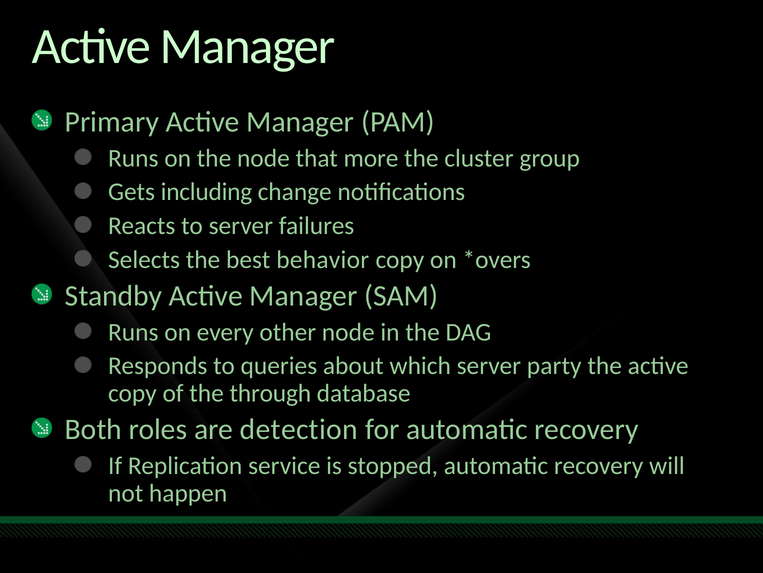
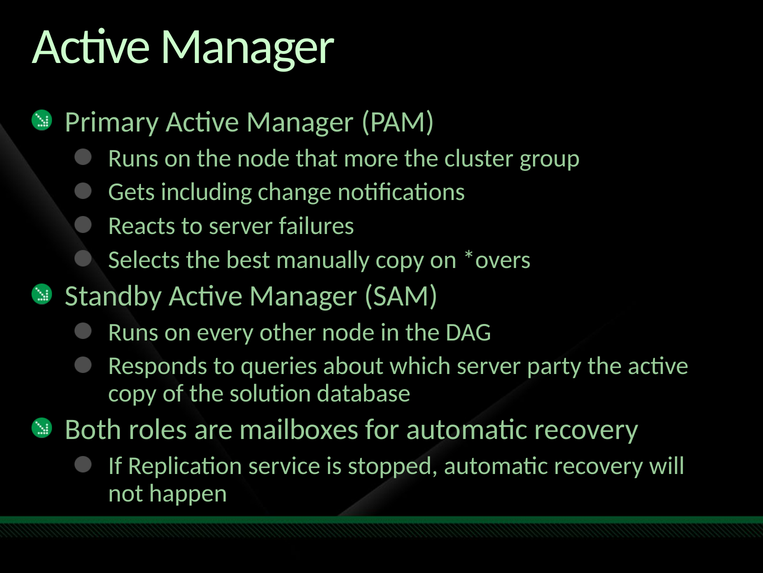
behavior: behavior -> manually (323, 259)
through: through -> solution (270, 393)
detection: detection -> mailboxes (299, 429)
